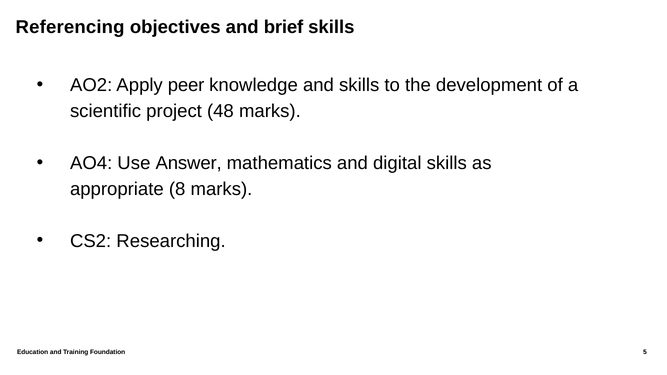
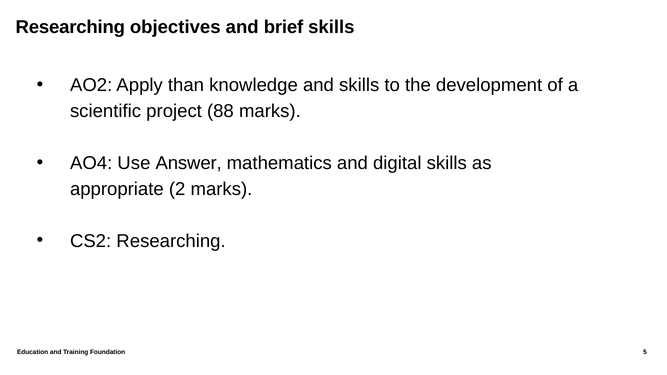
Referencing: Referencing -> Researching (70, 27)
peer: peer -> than (186, 85)
48: 48 -> 88 (220, 111)
8: 8 -> 2 (177, 189)
